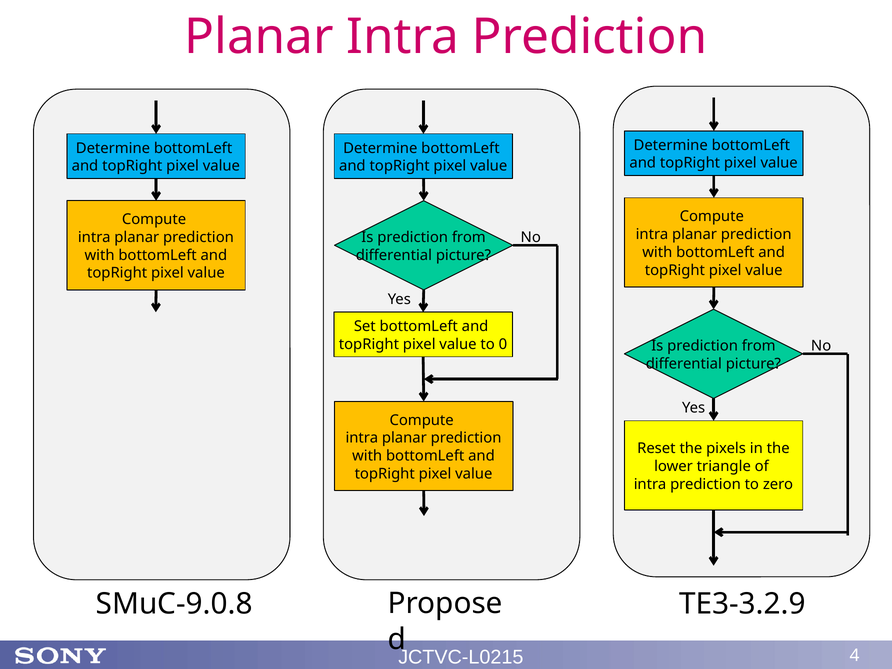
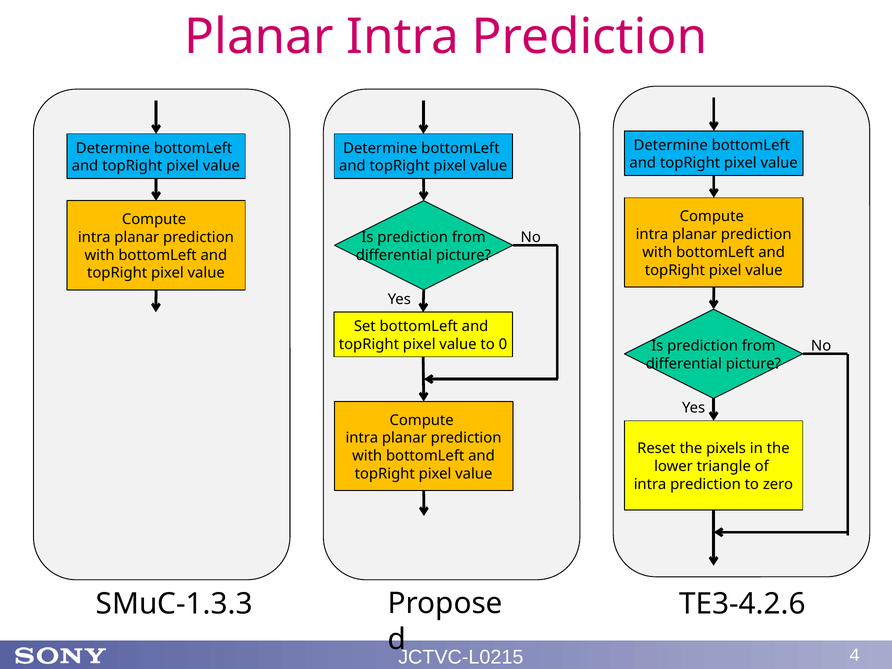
SMuC-9.0.8: SMuC-9.0.8 -> SMuC-1.3.3 (174, 604)
TE3-3.2.9: TE3-3.2.9 -> TE3-4.2.6 (742, 604)
